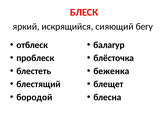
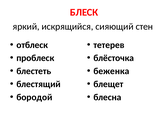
бегу: бегу -> стен (144, 27)
балагур: балагур -> тетерев (109, 45)
